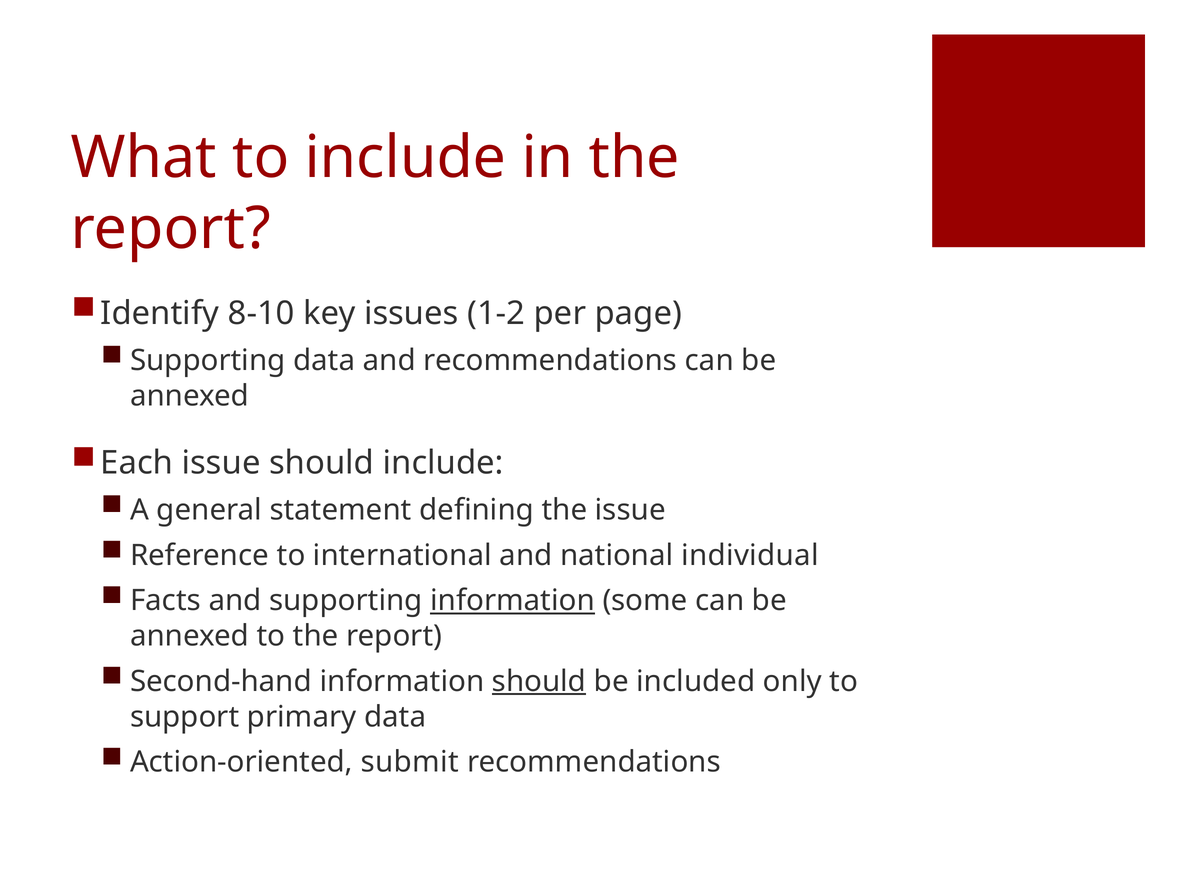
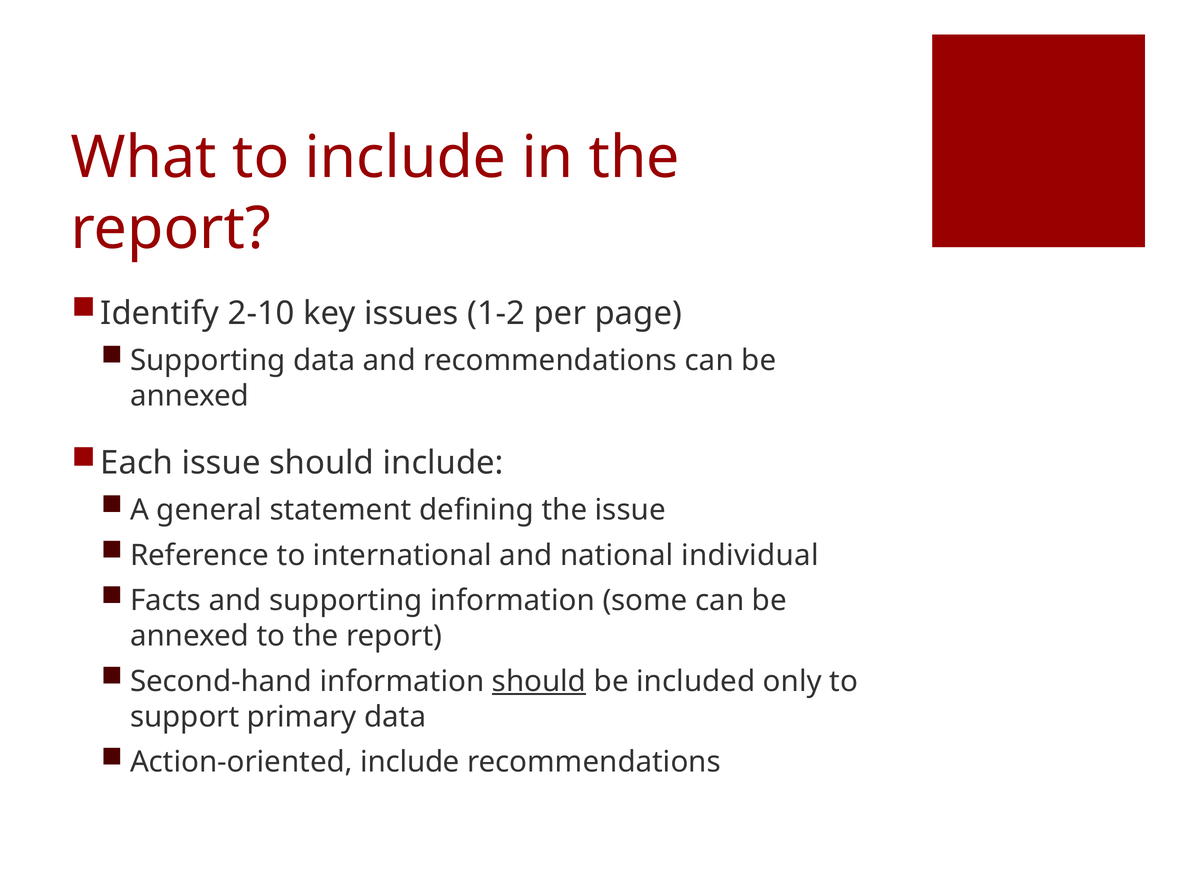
8-10: 8-10 -> 2-10 (261, 314)
information underline: present -> none (513, 601)
Action-oriented submit: submit -> include (410, 763)
